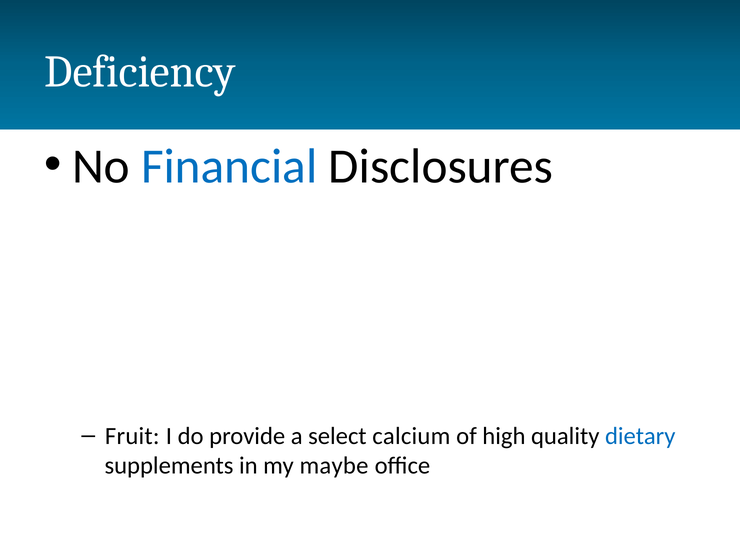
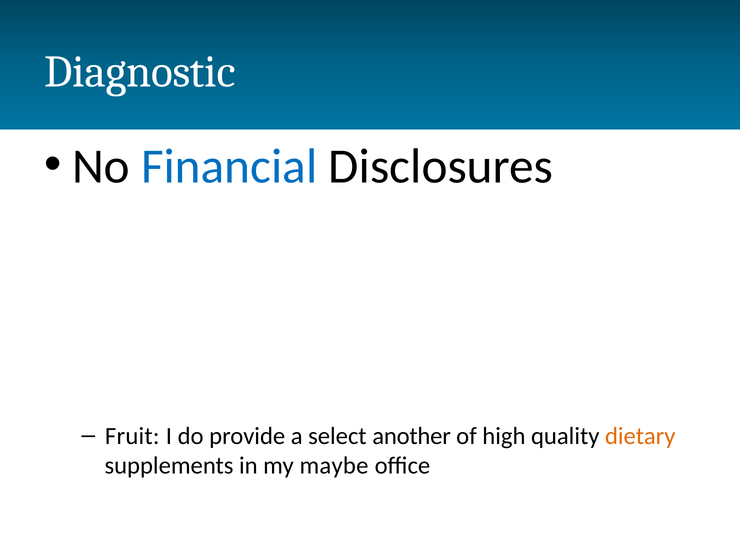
Deficiency: Deficiency -> Diagnostic (140, 72)
calcium: calcium -> another (412, 436)
dietary colour: blue -> orange (640, 436)
